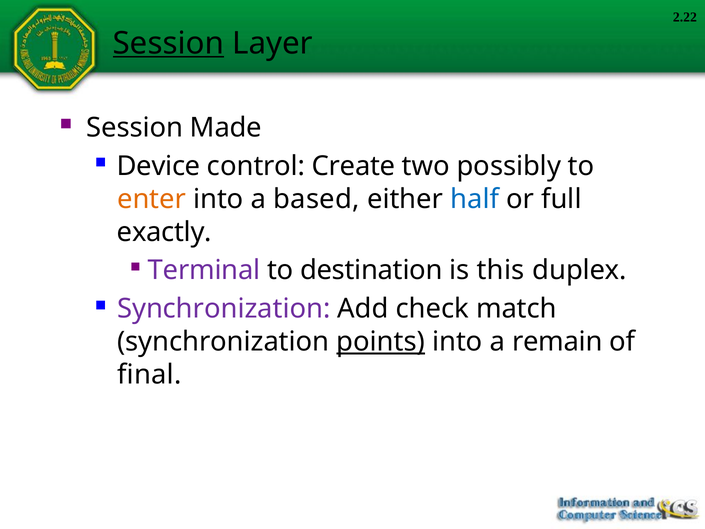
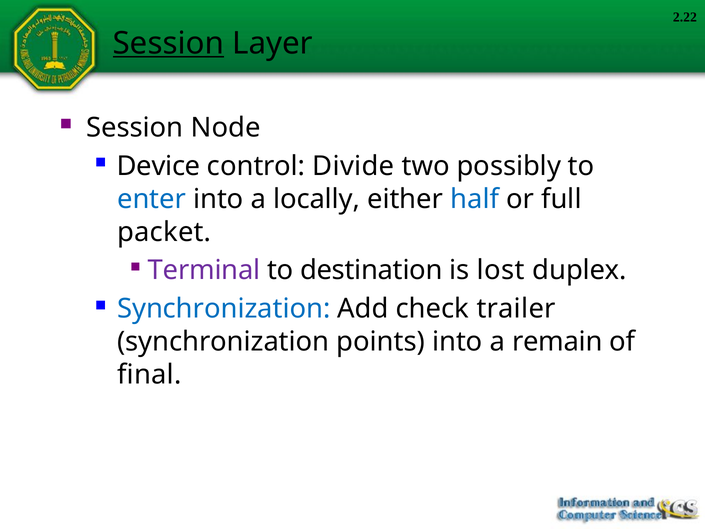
Made: Made -> Node (226, 128)
Create: Create -> Divide (353, 166)
enter colour: orange -> blue (152, 199)
based: based -> locally (317, 199)
exactly: exactly -> packet (164, 232)
this: this -> lost (501, 270)
Synchronization colour: purple -> blue (224, 309)
match: match -> trailer (516, 309)
points underline: present -> none (381, 342)
